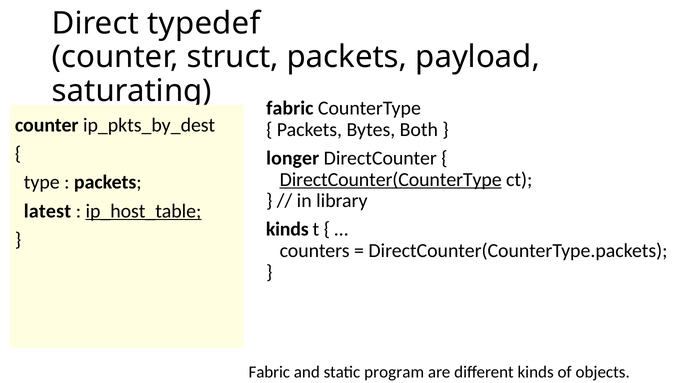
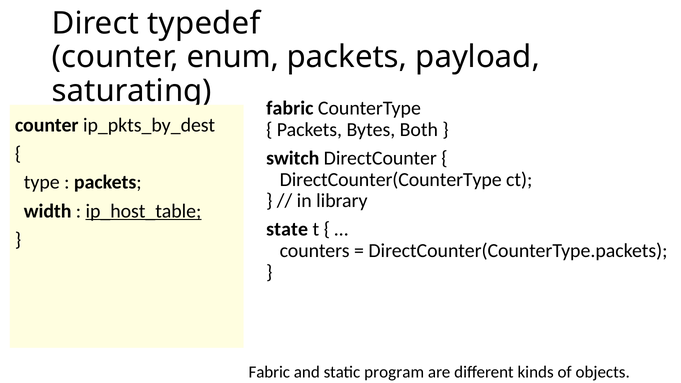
struct: struct -> enum (233, 57)
longer: longer -> switch (293, 158)
DirectCounter(CounterType underline: present -> none (391, 180)
latest: latest -> width (48, 211)
kinds: kinds -> state (287, 229)
